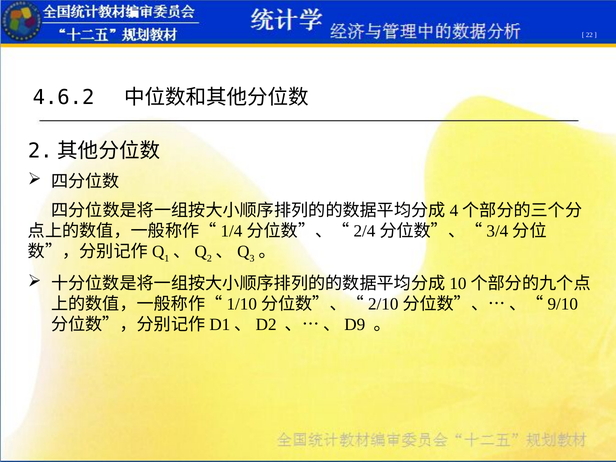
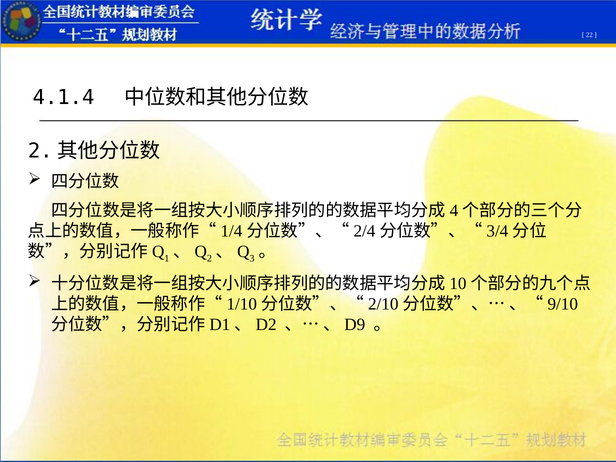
4.6.2: 4.6.2 -> 4.1.4 (64, 97)
